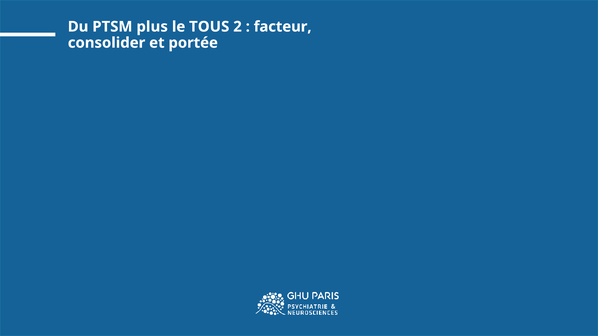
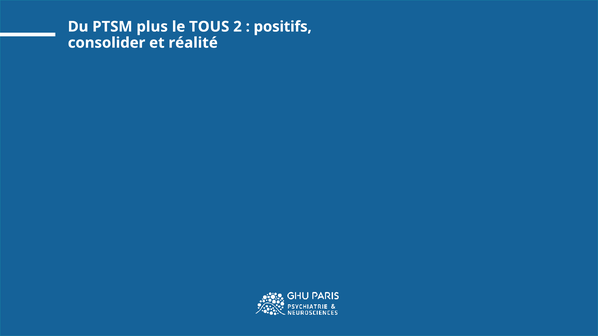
facteur: facteur -> positifs (283, 27)
portée: portée -> réalité (193, 43)
